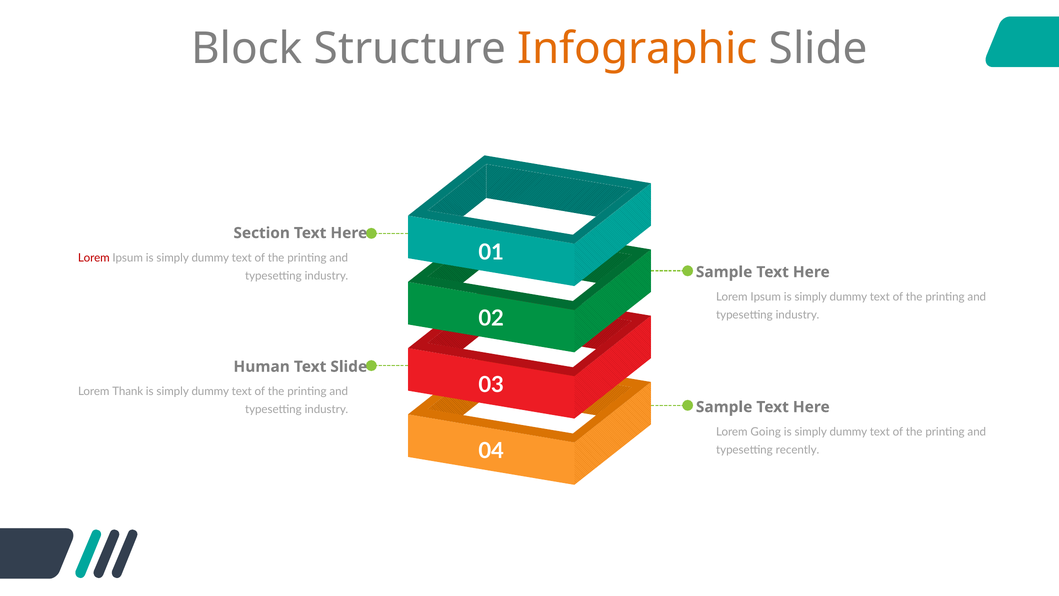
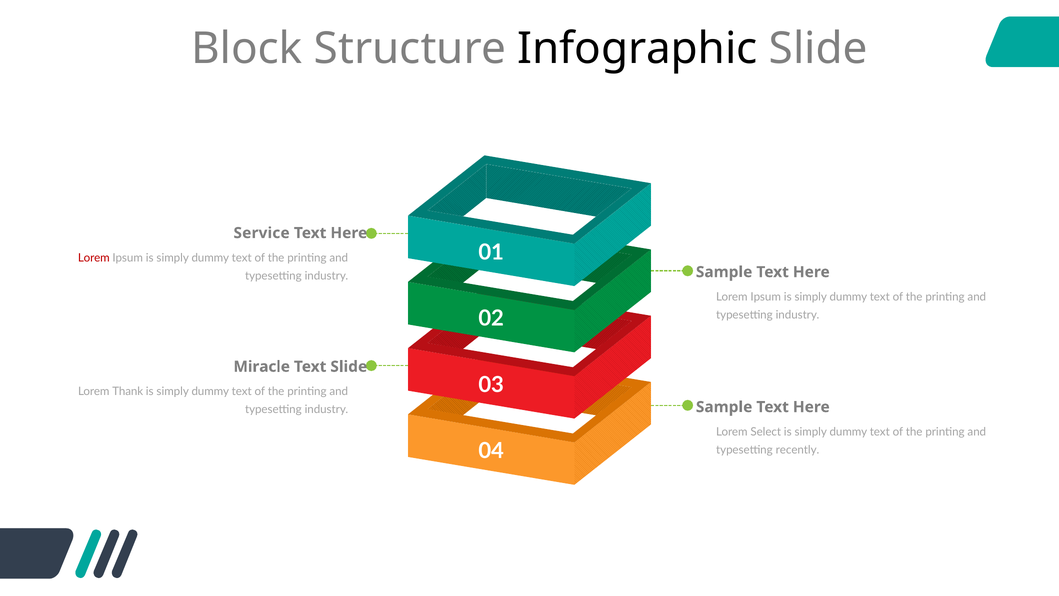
Infographic colour: orange -> black (637, 48)
Section: Section -> Service (262, 233)
Human: Human -> Miracle (262, 366)
Going: Going -> Select (766, 432)
